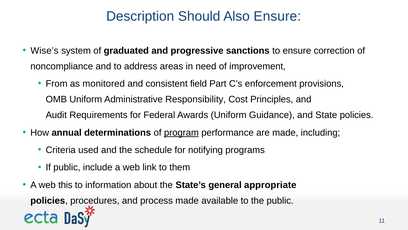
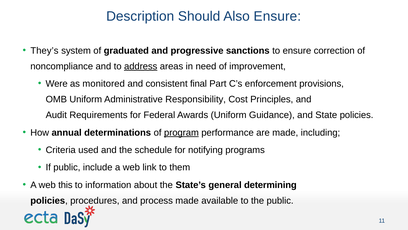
Wise’s: Wise’s -> They’s (44, 50)
address underline: none -> present (141, 66)
From: From -> Were (57, 84)
field: field -> final (199, 84)
appropriate: appropriate -> determining (270, 185)
